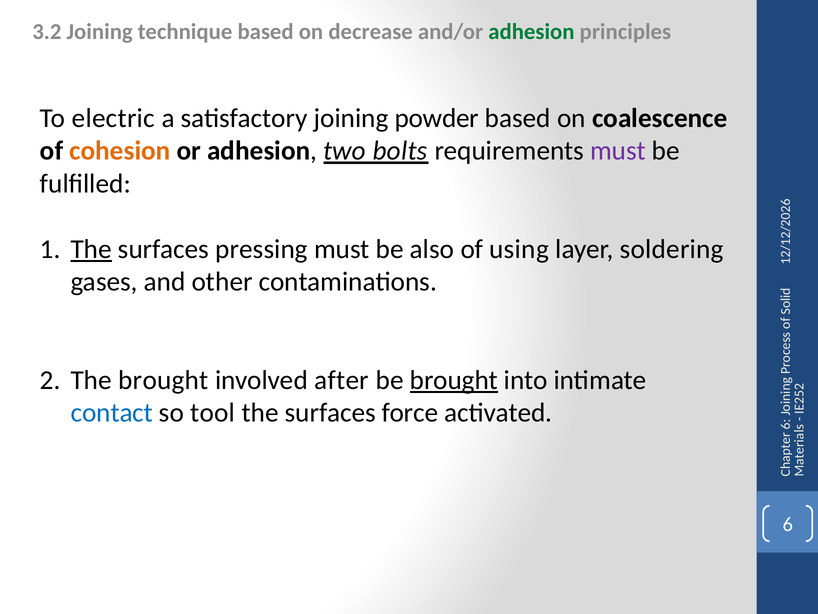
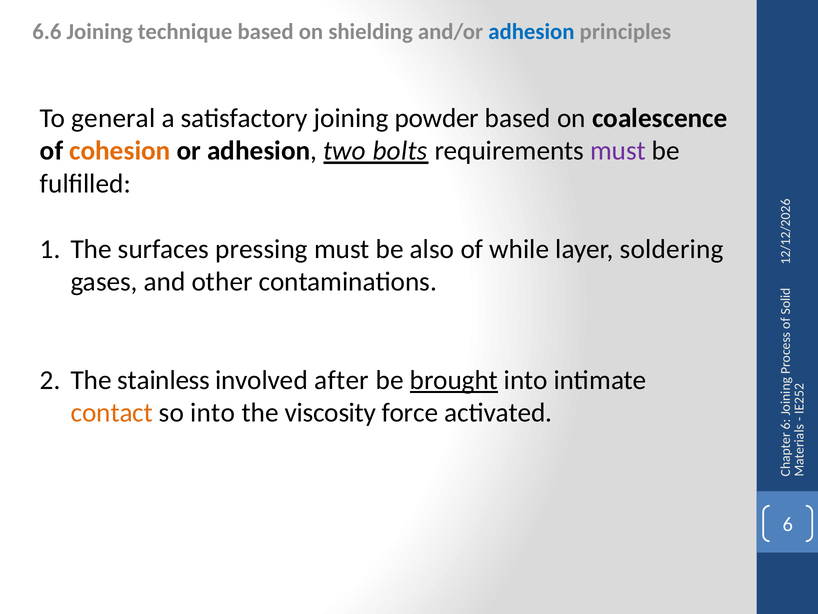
3.2: 3.2 -> 6.6 (47, 32)
decrease: decrease -> shielding (371, 32)
adhesion colour: green -> blue (531, 32)
electric: electric -> general (113, 118)
The underline: present -> none (91, 249)
using: using -> while (519, 249)
The brought: brought -> stainless (164, 380)
contact colour: blue -> orange (112, 413)
so tool: tool -> into (213, 413)
surfaces: surfaces -> viscosity (330, 413)
